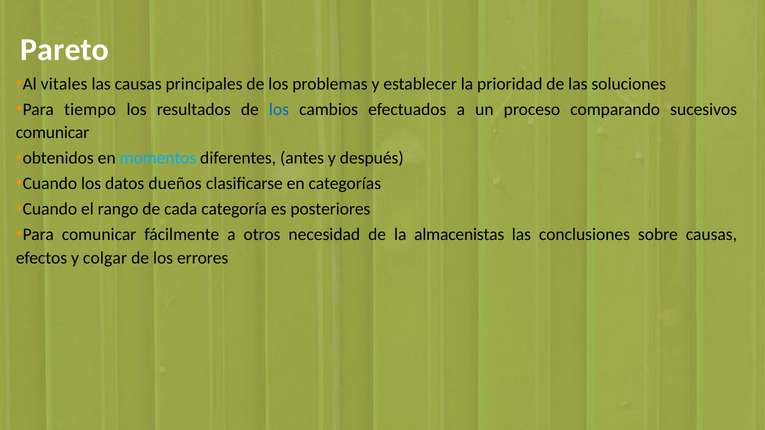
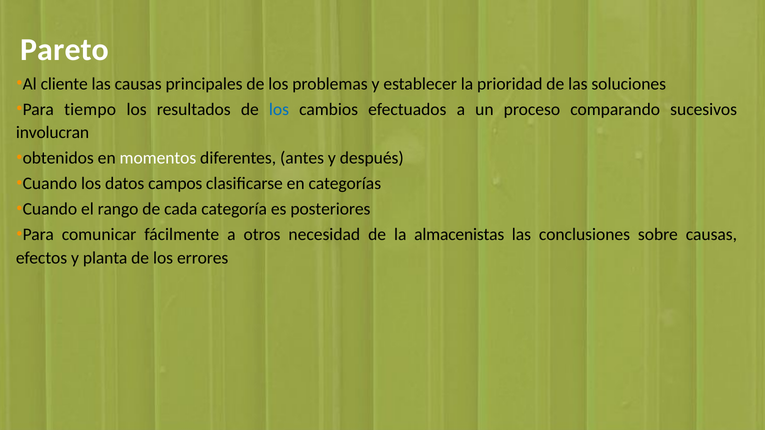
vitales: vitales -> cliente (64, 84)
comunicar: comunicar -> involucran (53, 133)
momentos colour: light blue -> white (158, 158)
dueños: dueños -> campos (175, 184)
colgar: colgar -> planta (105, 258)
